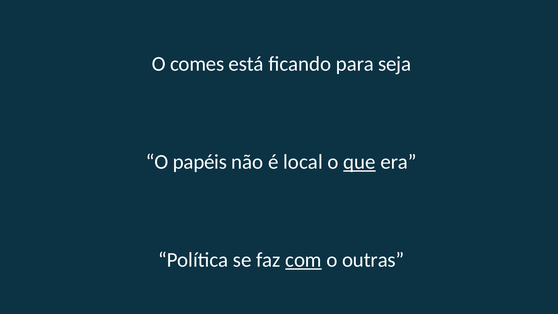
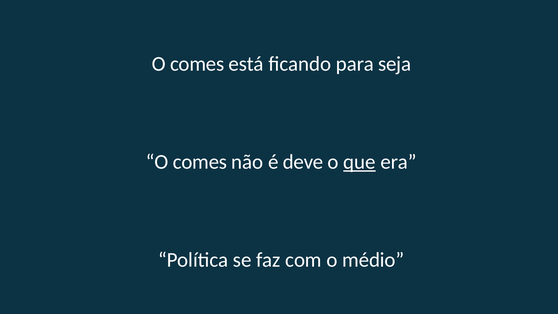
papéis: papéis -> comes (200, 162)
local: local -> deve (303, 162)
com underline: present -> none (303, 260)
outras: outras -> médio (373, 260)
